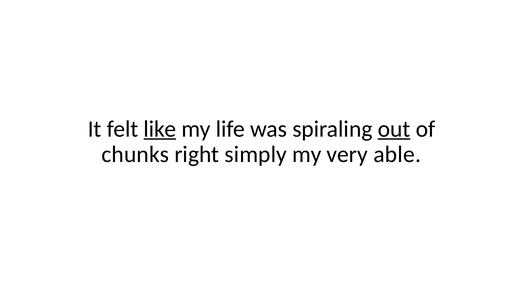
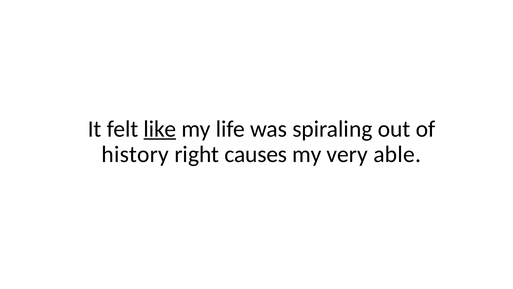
out underline: present -> none (394, 129)
chunks: chunks -> history (135, 154)
simply: simply -> causes (256, 154)
